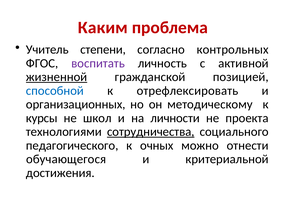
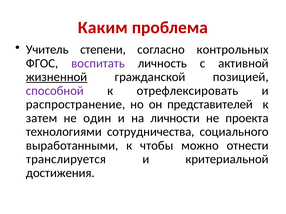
способной colour: blue -> purple (55, 91)
организационных: организационных -> распространение (76, 105)
методическому: методическому -> представителей (210, 105)
курсы: курсы -> затем (42, 118)
школ: школ -> один (97, 118)
сотрудничества underline: present -> none (151, 132)
педагогического: педагогического -> выработанными (72, 146)
очных: очных -> чтобы (157, 146)
обучающегося: обучающегося -> транслируется (66, 160)
